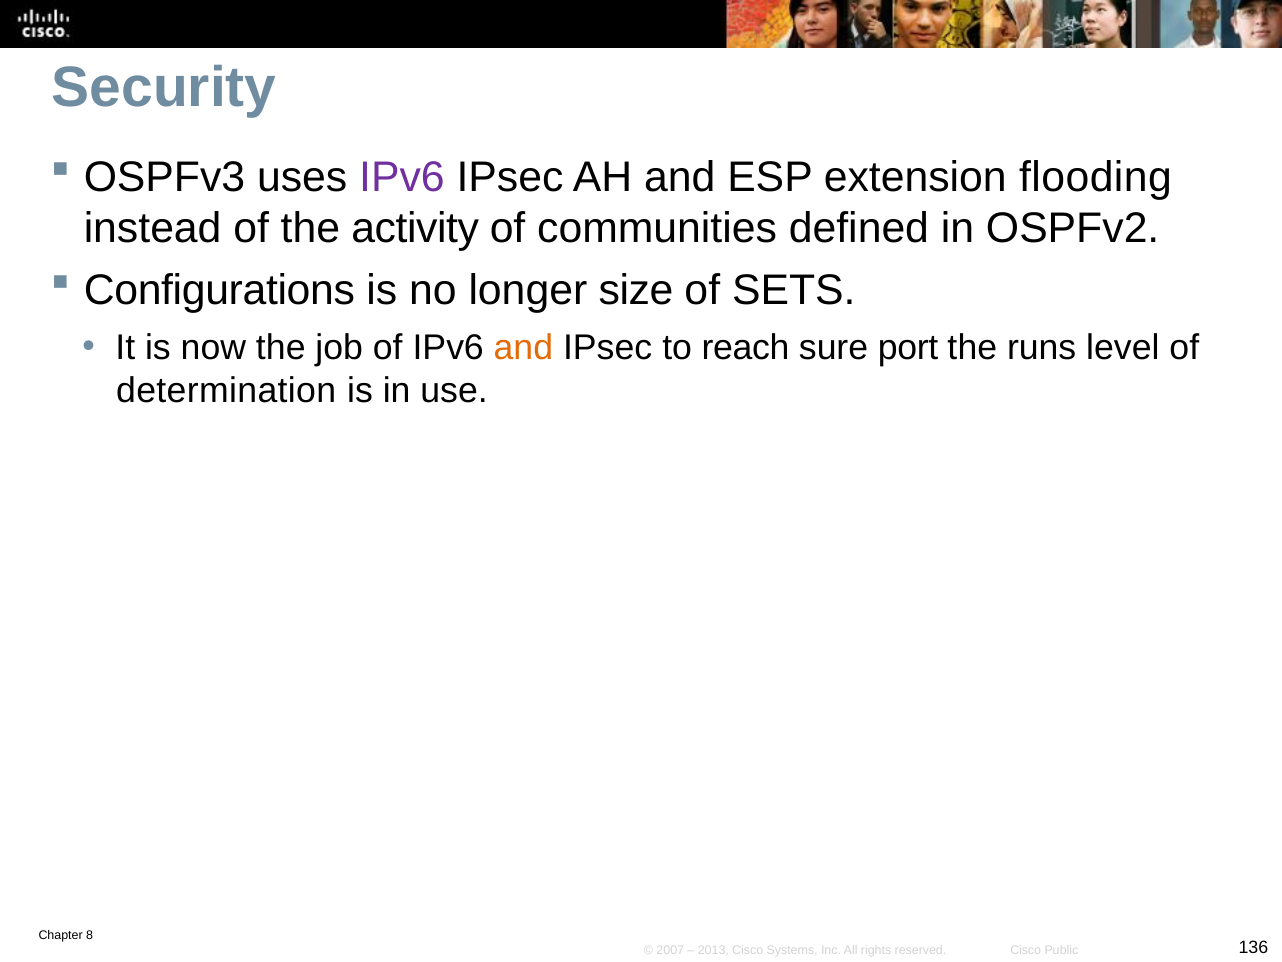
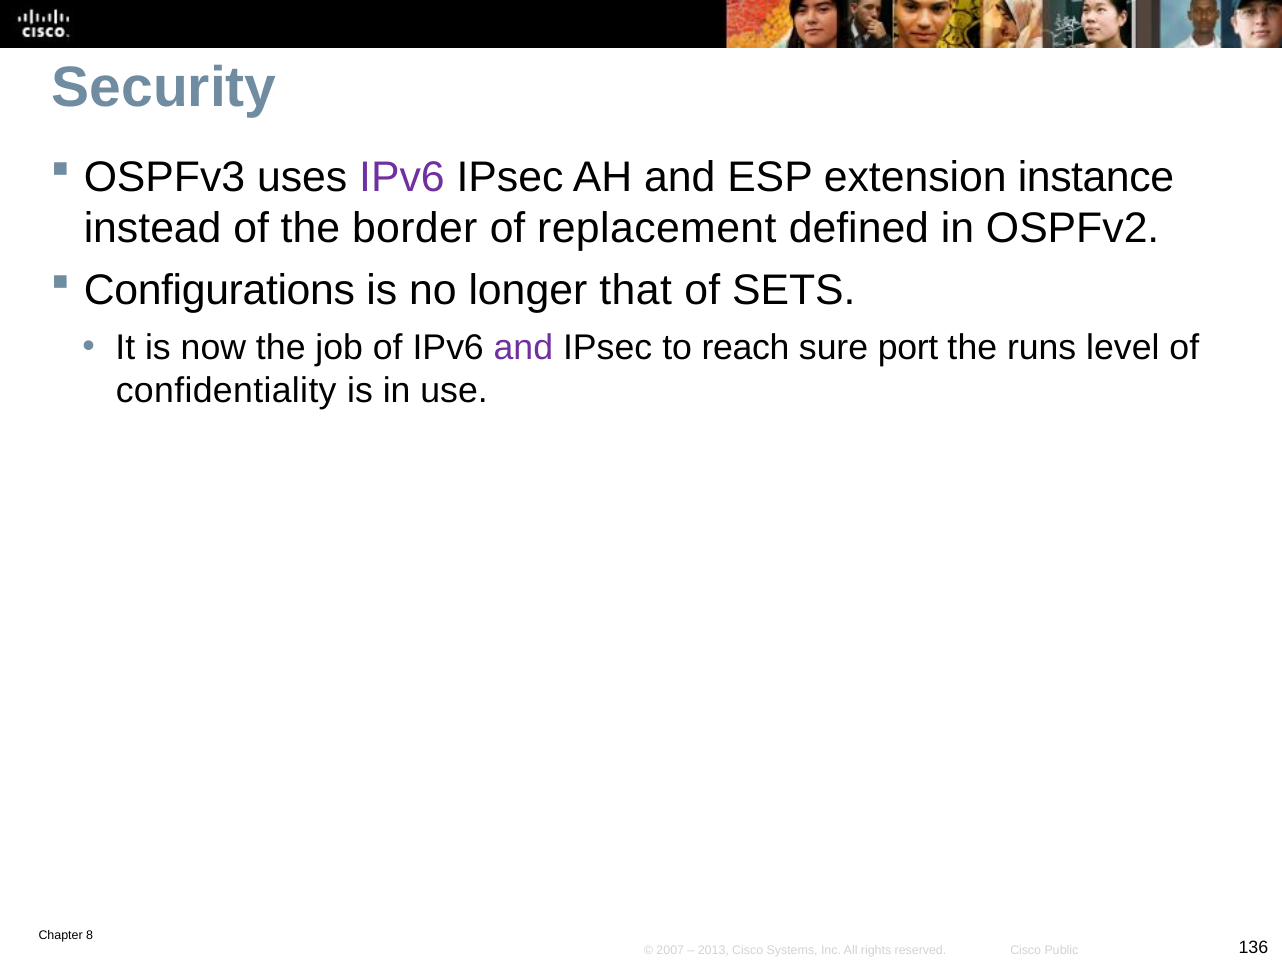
flooding: flooding -> instance (1096, 177)
activity: activity -> border (415, 228)
communities: communities -> replacement (657, 228)
size: size -> that (636, 290)
and colour: orange -> purple (523, 347)
determination: determination -> confidentiality (226, 390)
